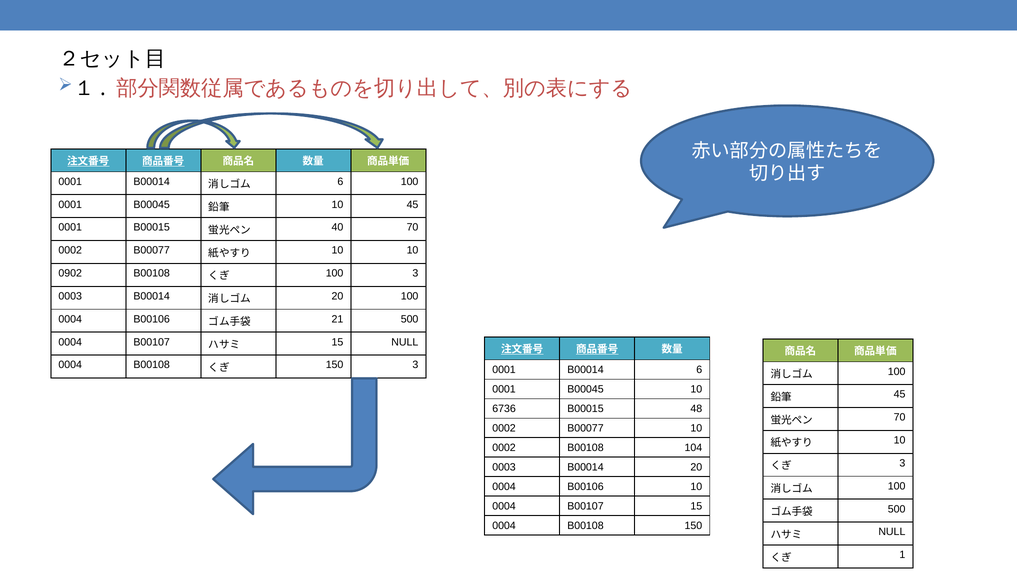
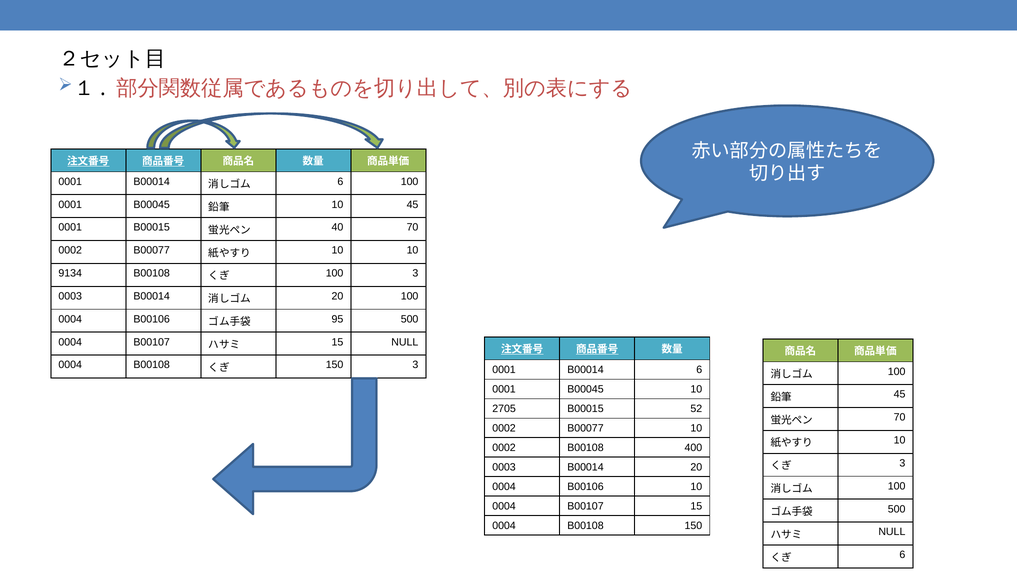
0902: 0902 -> 9134 (70, 273)
21: 21 -> 95 (337, 319)
6736: 6736 -> 2705 (504, 409)
48: 48 -> 52 (696, 409)
104: 104 -> 400 (693, 448)
1: 1 -> 6 (902, 555)
